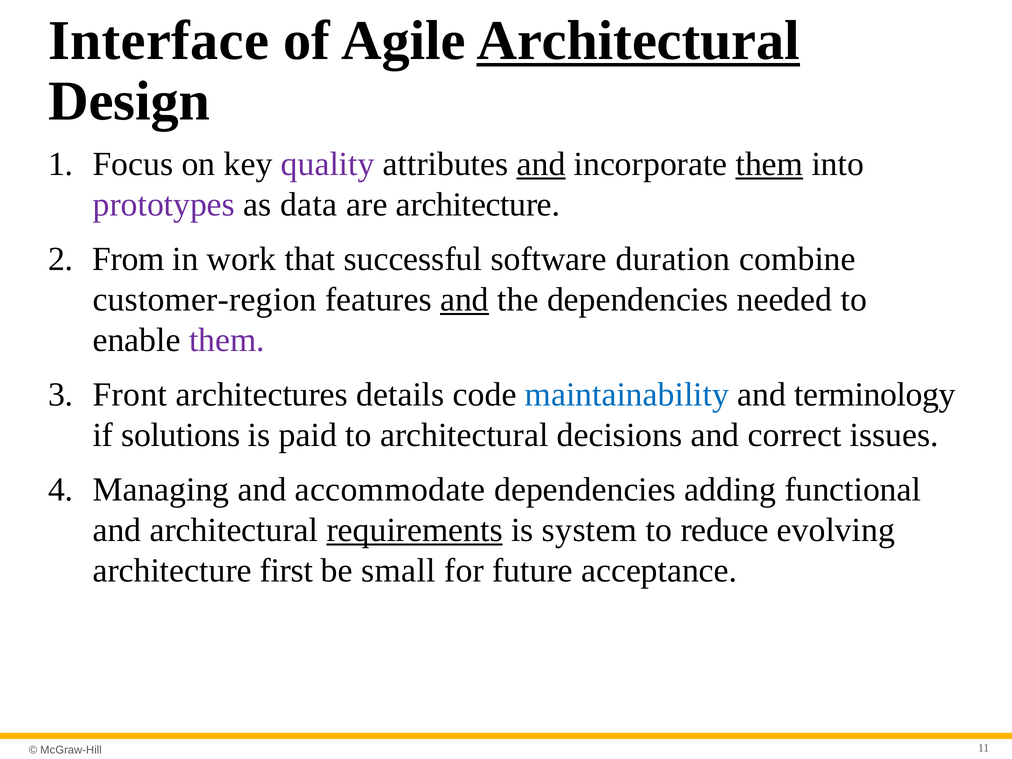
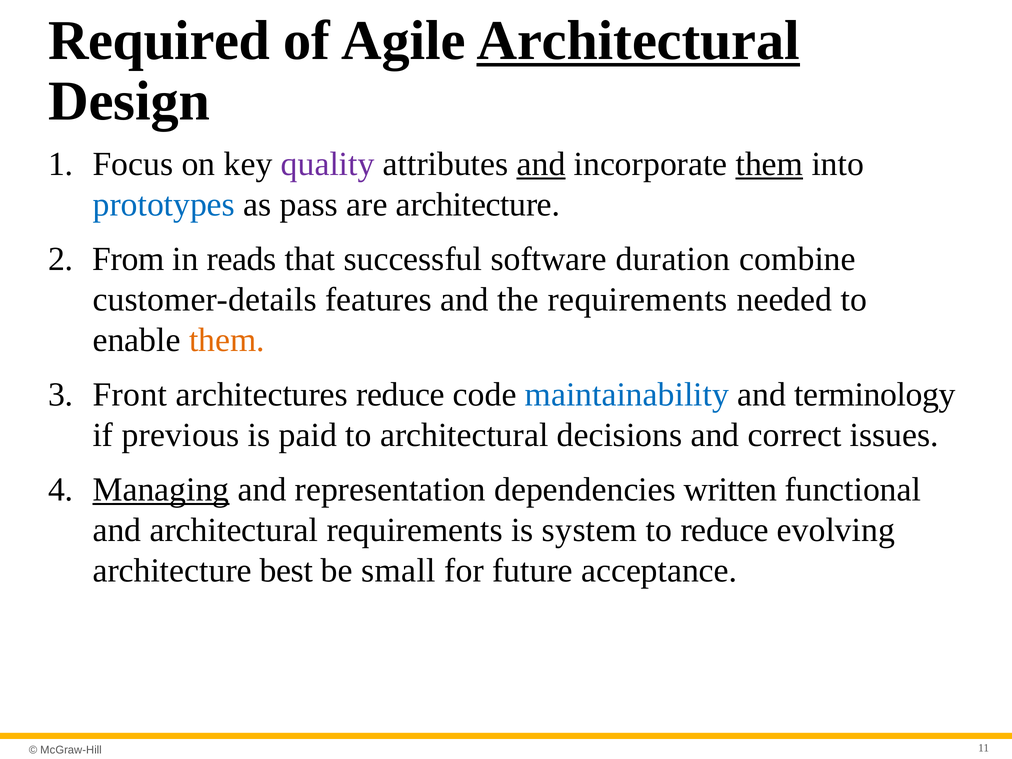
Interface: Interface -> Required (159, 41)
prototypes colour: purple -> blue (164, 204)
data: data -> pass (309, 204)
work: work -> reads (242, 259)
customer-region: customer-region -> customer-details (205, 299)
and underline: present -> none (464, 299)
the dependencies: dependencies -> requirements (638, 299)
them colour: purple -> orange (227, 340)
architectures details: details -> reduce (401, 394)
solutions: solutions -> previous (180, 435)
Managing underline: none -> present (161, 489)
accommodate: accommodate -> representation (390, 489)
adding: adding -> written (730, 489)
requirements underline: present -> none (415, 530)
first: first -> best (286, 570)
